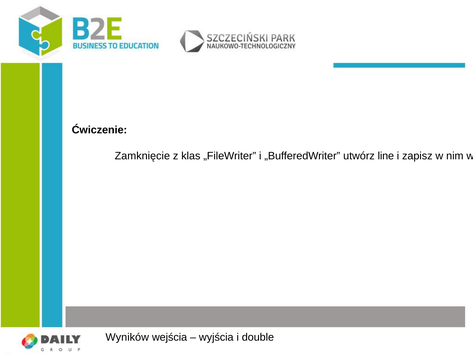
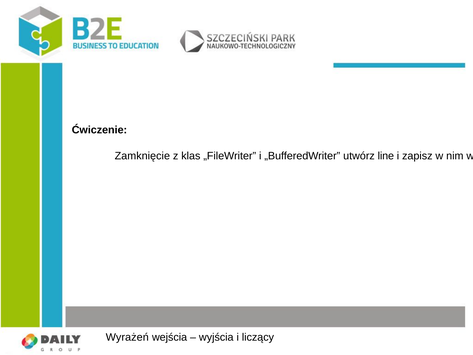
Wyników: Wyników -> Wyrażeń (127, 337)
double: double -> liczący (258, 337)
